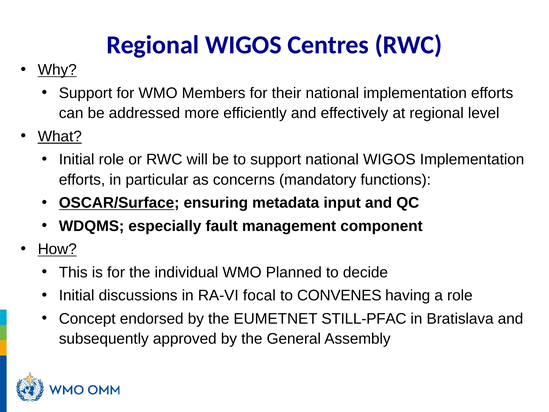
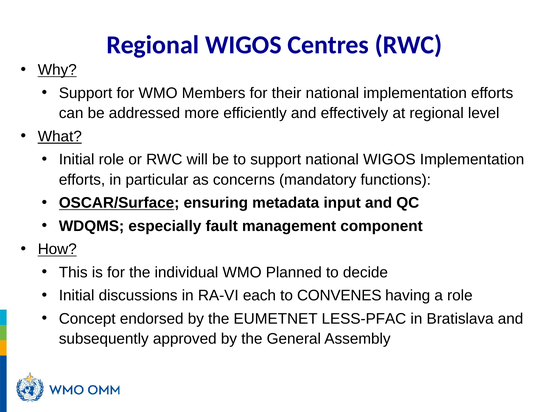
focal: focal -> each (259, 295)
STILL-PFAC: STILL-PFAC -> LESS-PFAC (364, 319)
